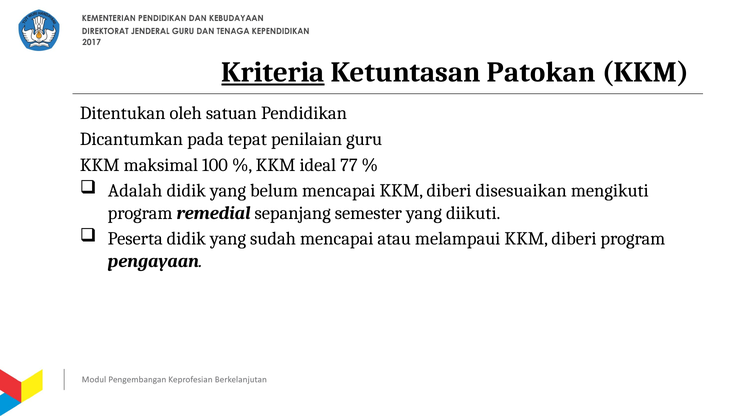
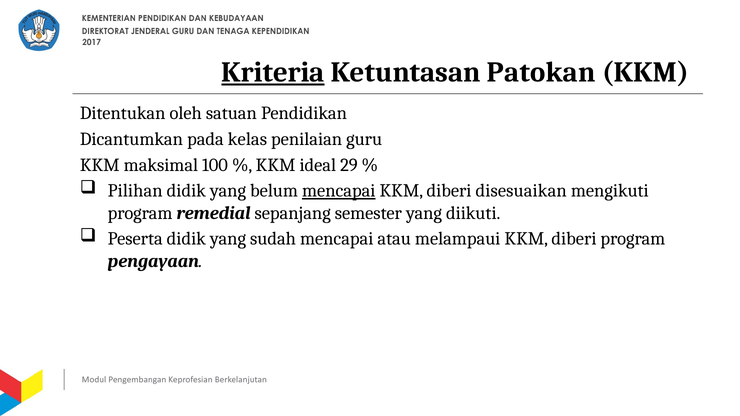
tepat: tepat -> kelas (247, 139)
77: 77 -> 29 (349, 165)
Adalah: Adalah -> Pilihan (135, 191)
mencapai underline: none -> present (339, 191)
